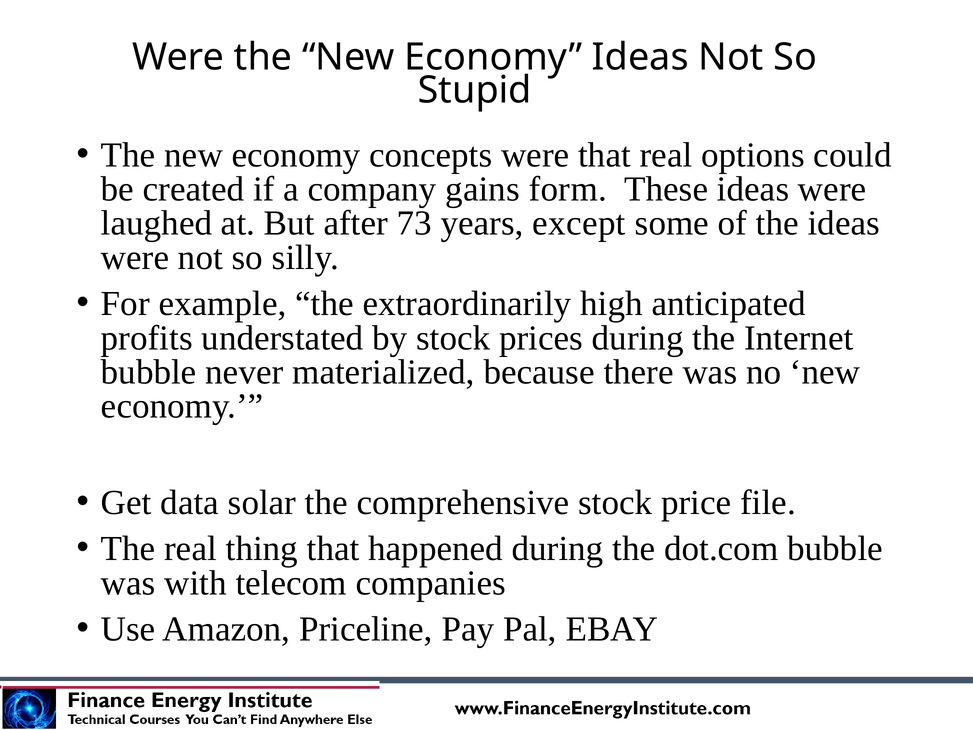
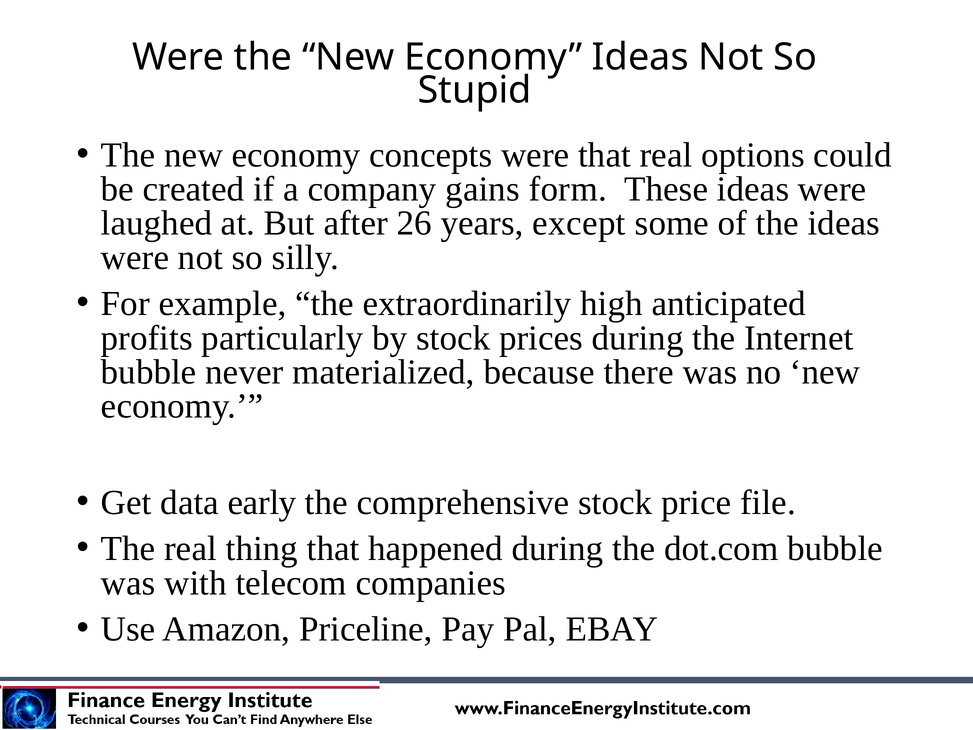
73: 73 -> 26 (414, 223)
understated: understated -> particularly (282, 338)
solar: solar -> early (262, 502)
